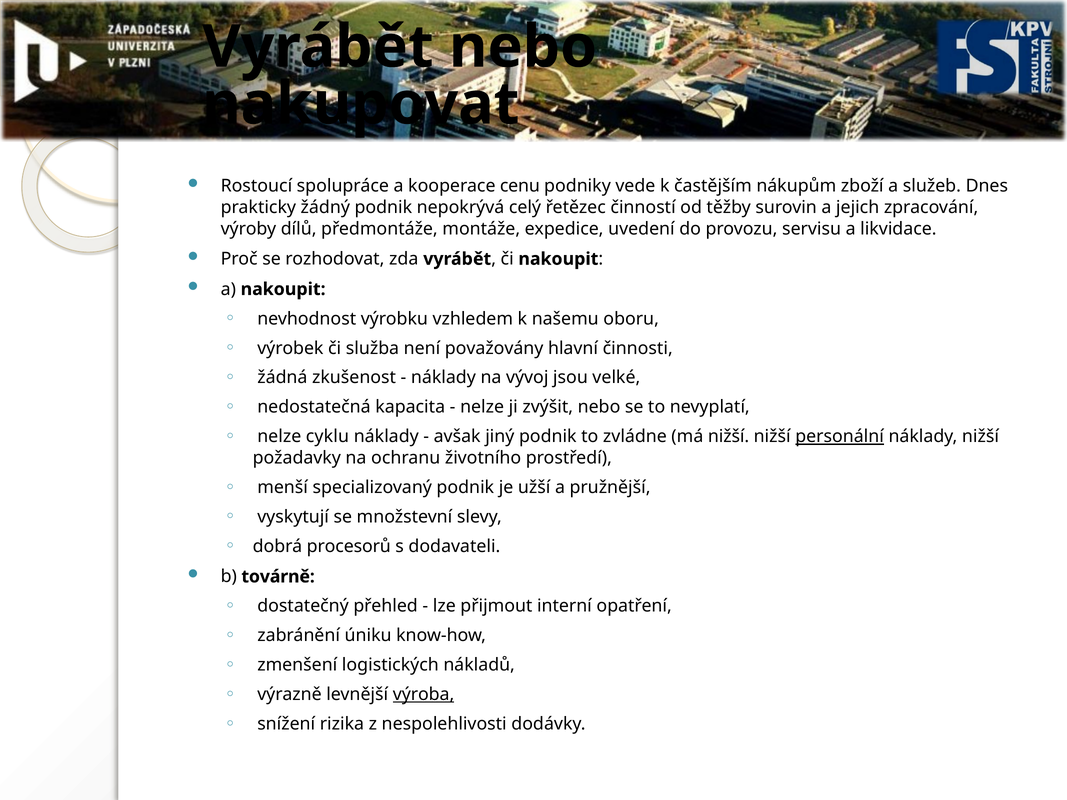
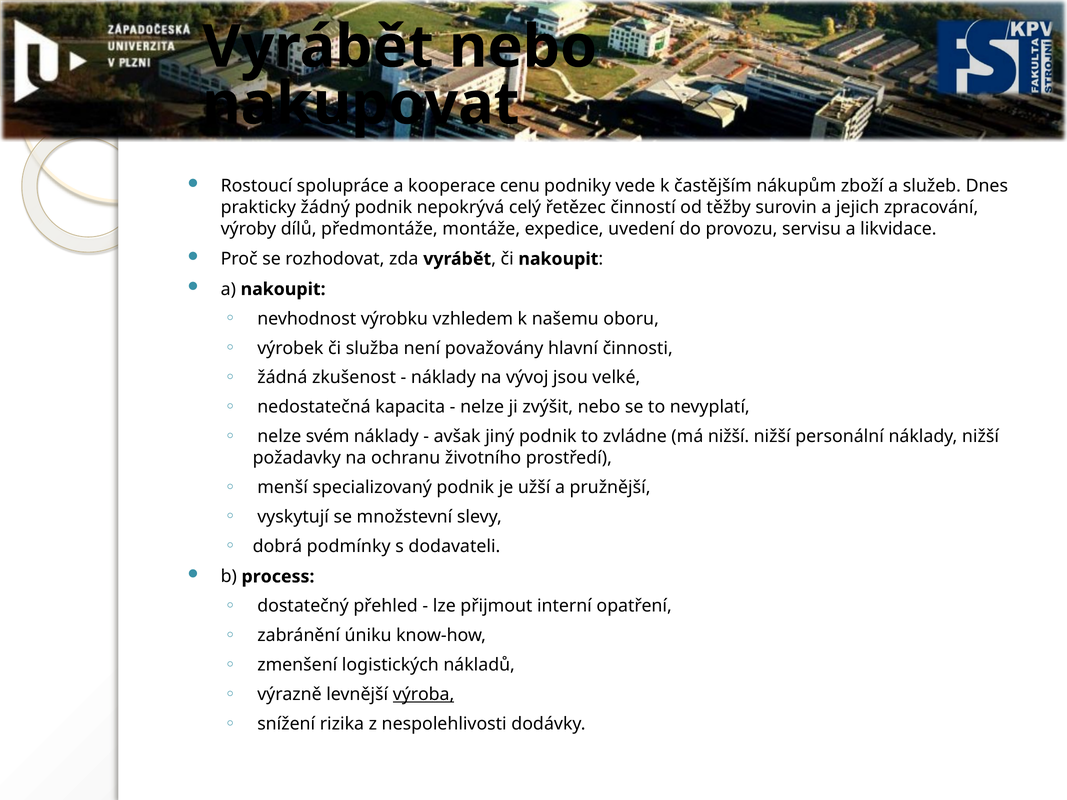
cyklu: cyklu -> svém (328, 437)
personální underline: present -> none (840, 437)
procesorů: procesorů -> podmínky (349, 547)
továrně: továrně -> process (278, 577)
